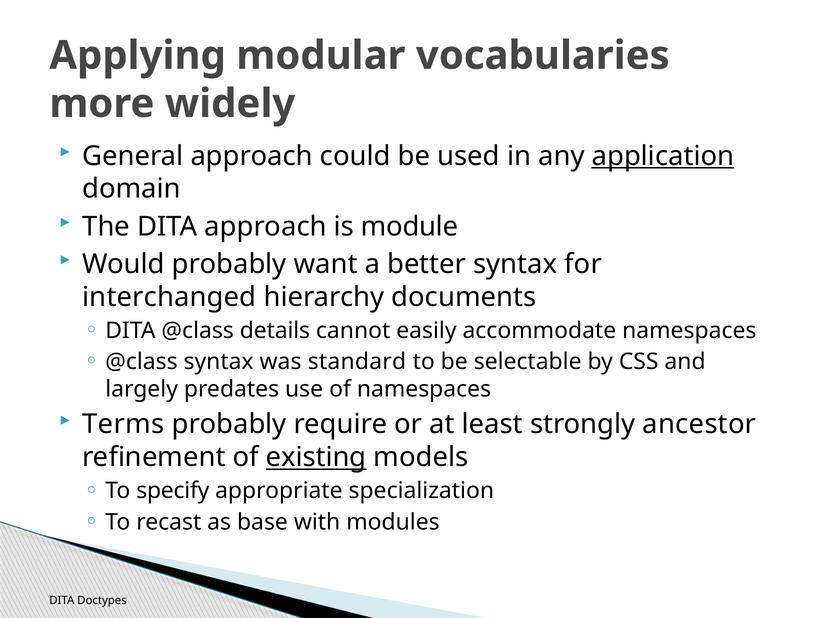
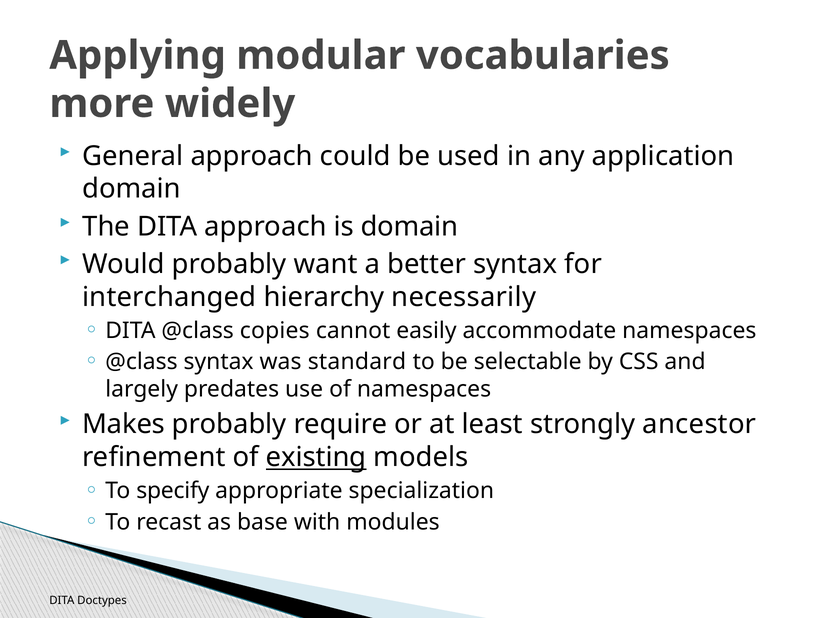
application underline: present -> none (663, 156)
is module: module -> domain (410, 226)
documents: documents -> necessarily (464, 297)
details: details -> copies (275, 331)
Terms: Terms -> Makes (124, 424)
